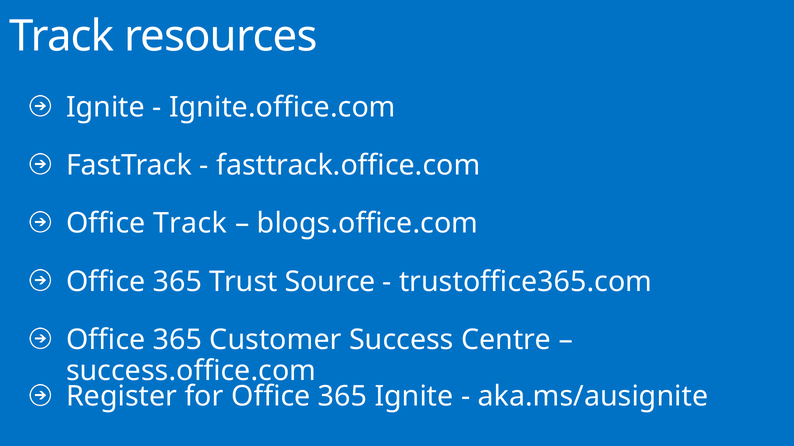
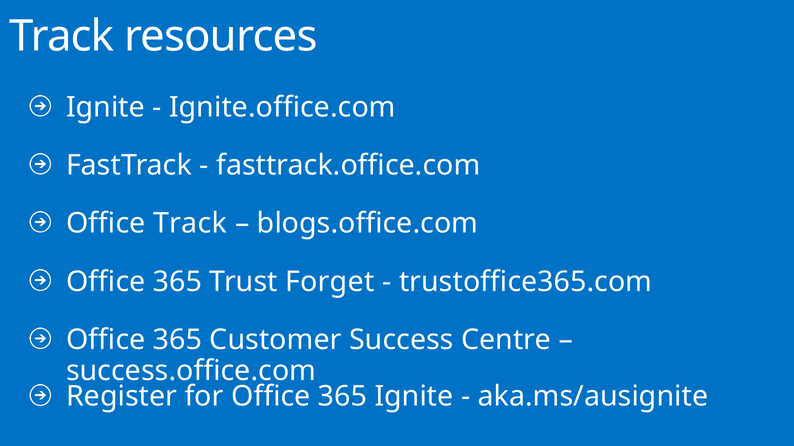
Source: Source -> Forget (330, 282)
